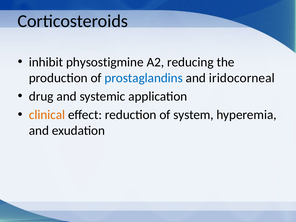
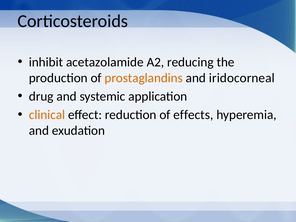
physostigmine: physostigmine -> acetazolamide (105, 62)
prostaglandins colour: blue -> orange (144, 78)
system: system -> effects (193, 115)
